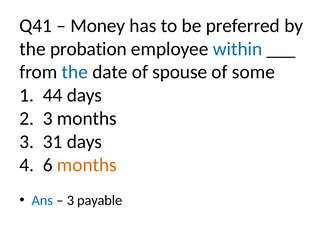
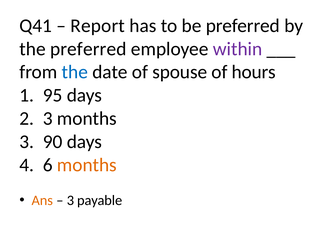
Money: Money -> Report (98, 26)
the probation: probation -> preferred (88, 49)
within colour: blue -> purple (238, 49)
some: some -> hours (254, 72)
44: 44 -> 95 (53, 95)
31: 31 -> 90 (53, 142)
Ans colour: blue -> orange (42, 200)
